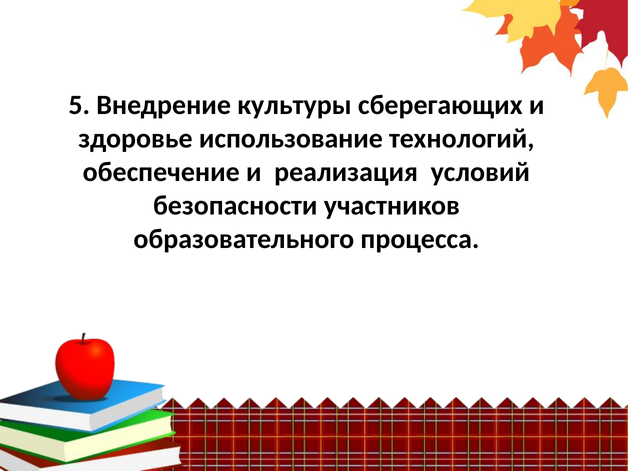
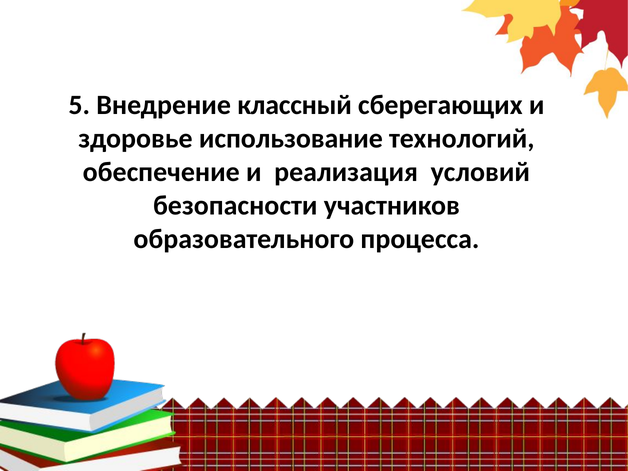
культуры: культуры -> классный (295, 105)
